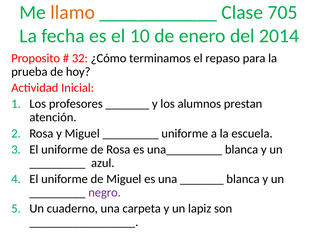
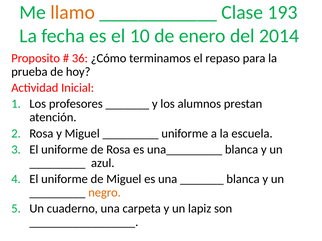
705: 705 -> 193 (283, 12)
32: 32 -> 36 (80, 58)
negro colour: purple -> orange (105, 193)
